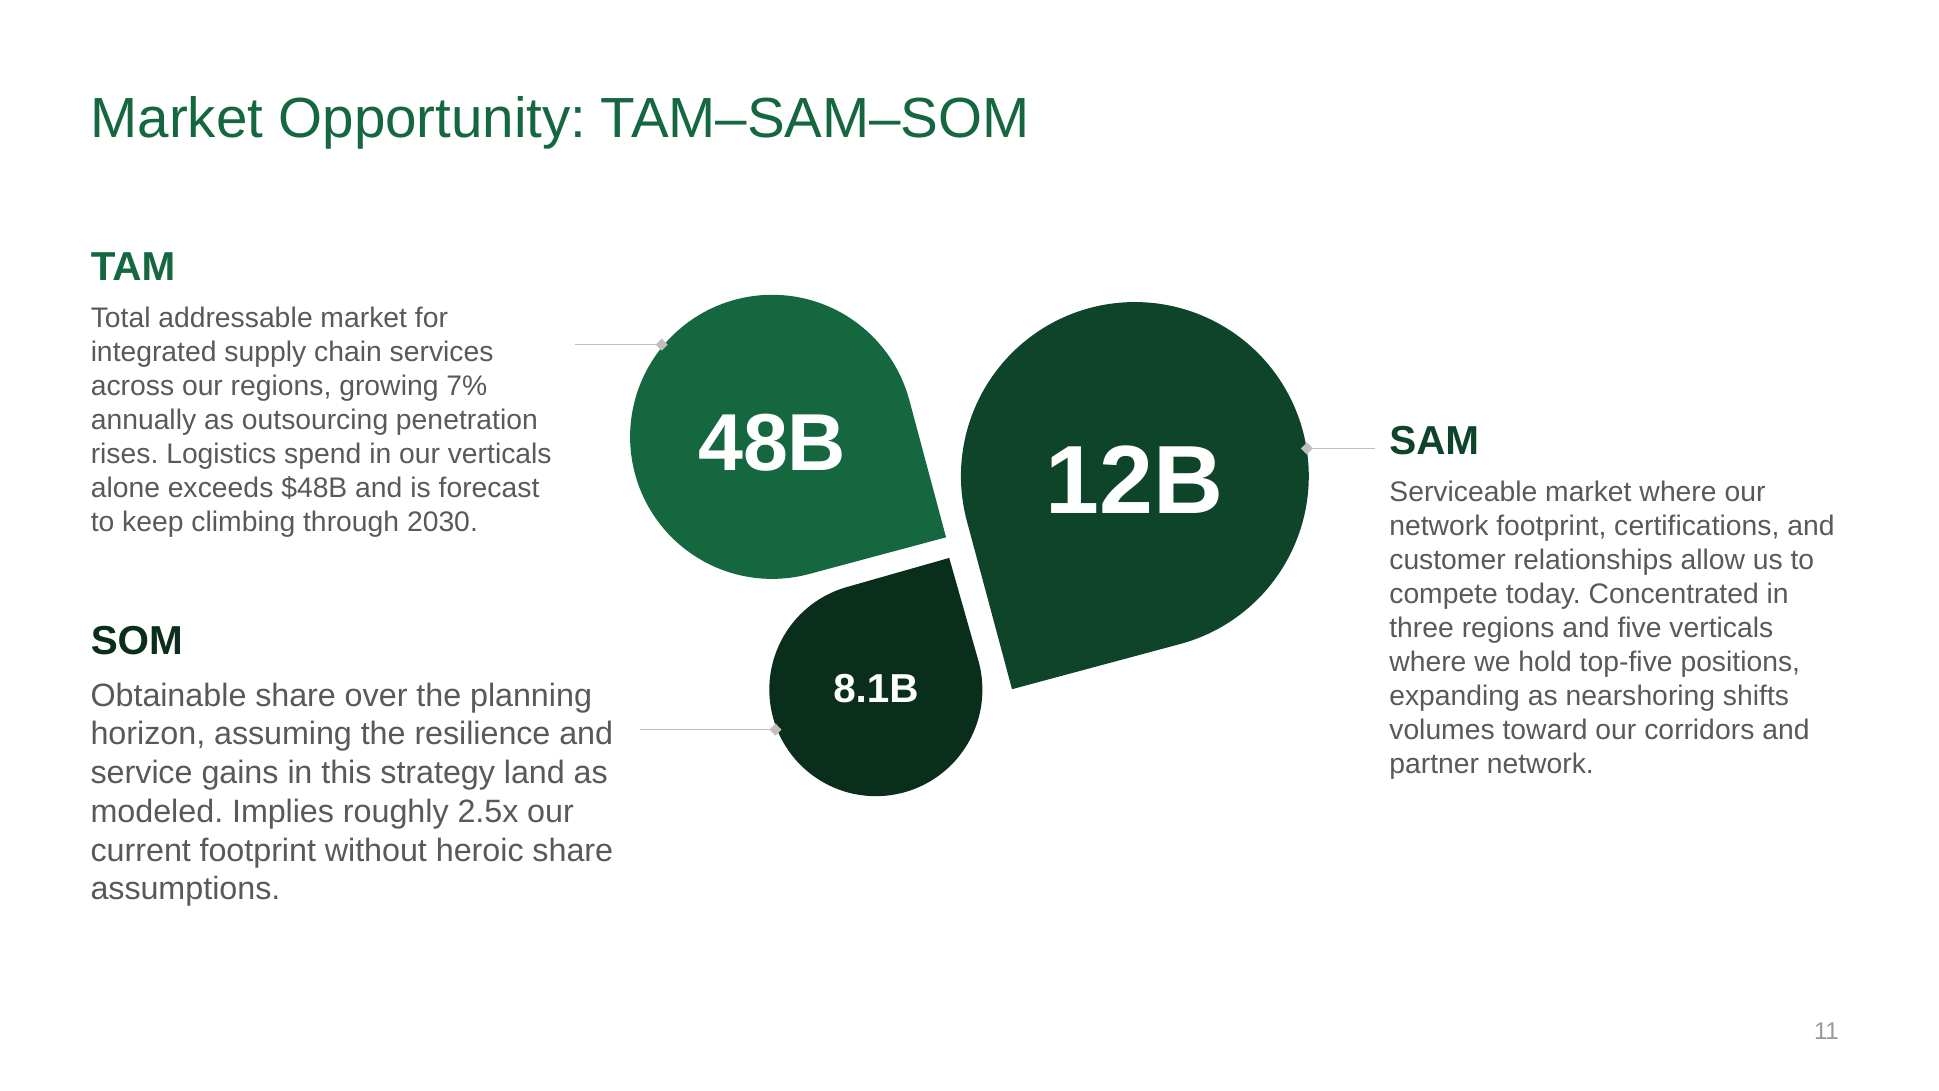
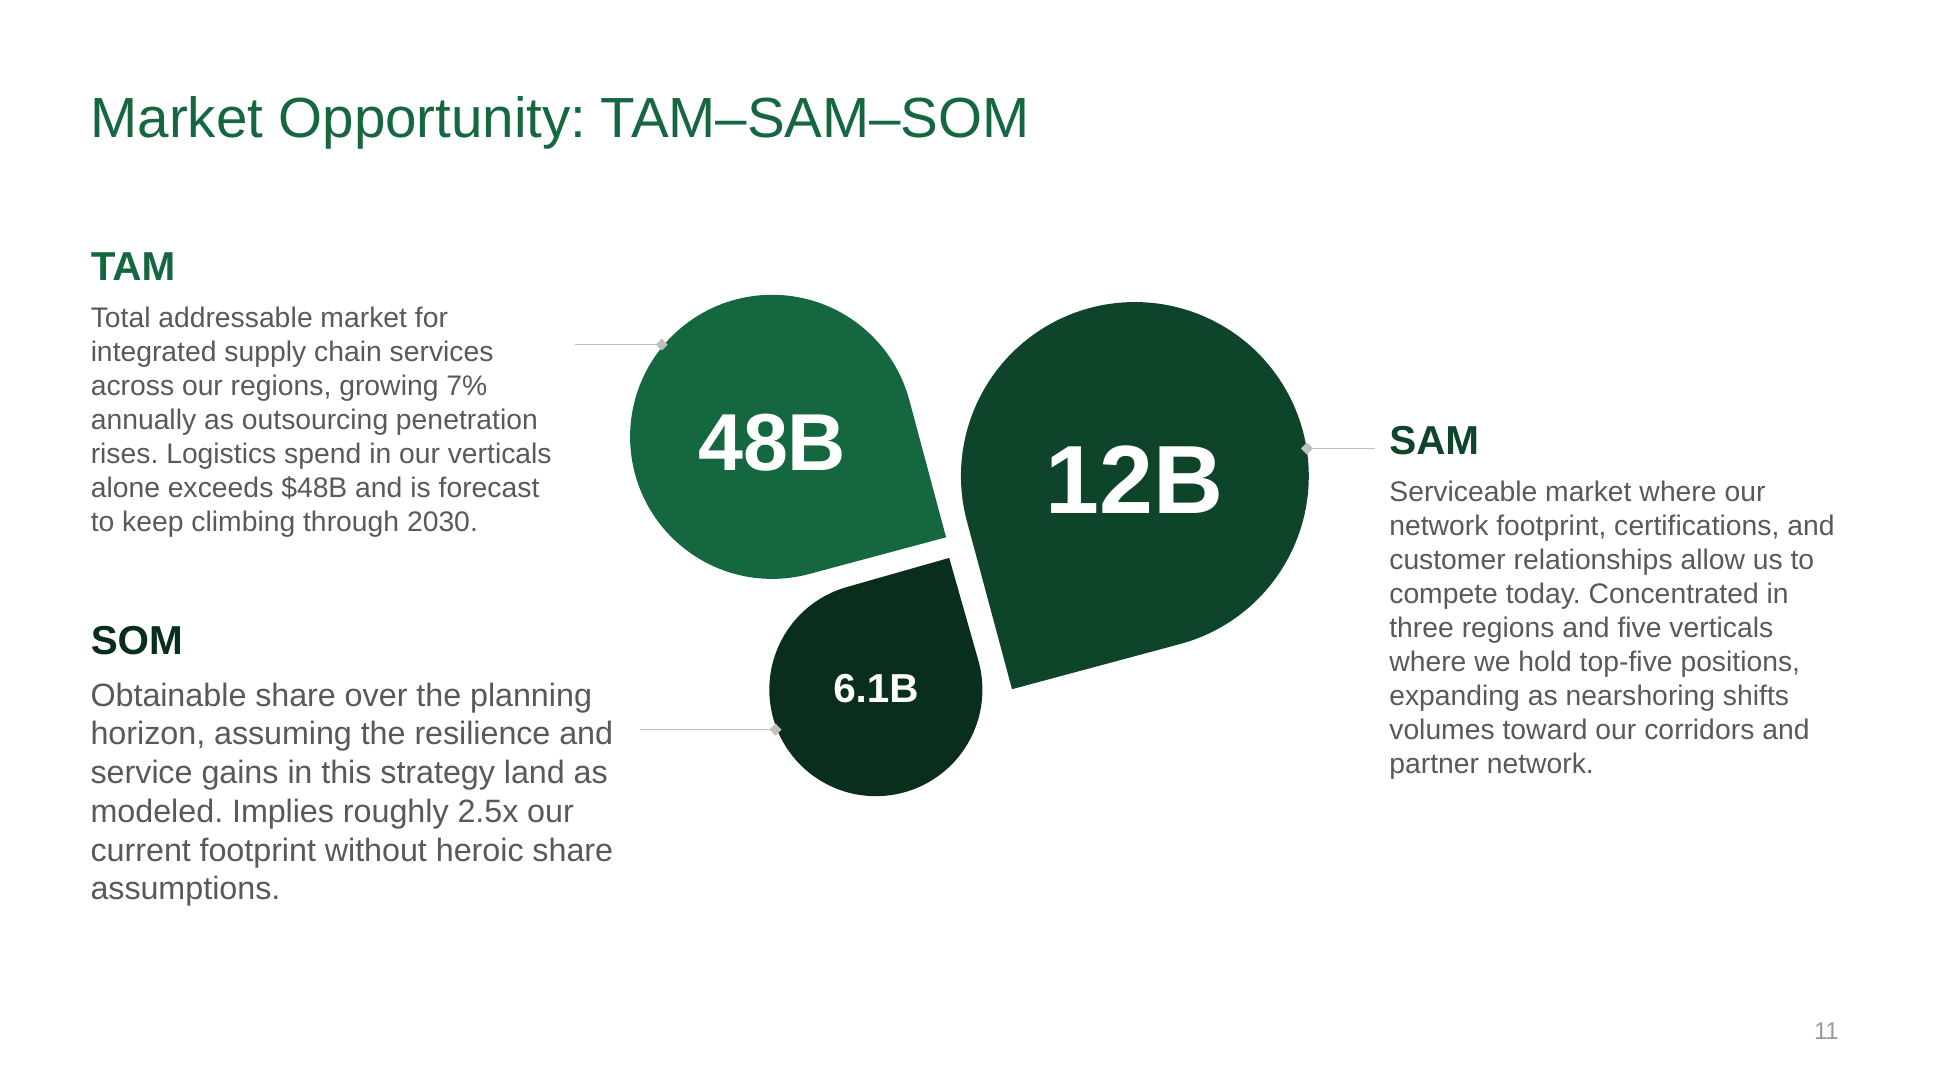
8.1B: 8.1B -> 6.1B (876, 689)
